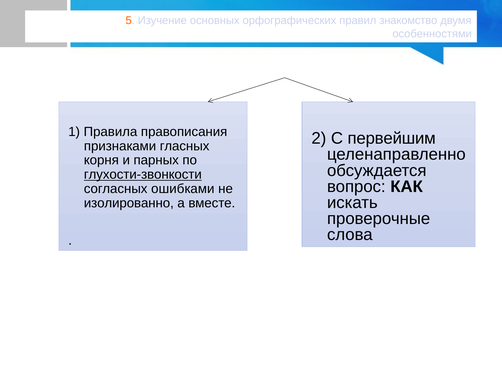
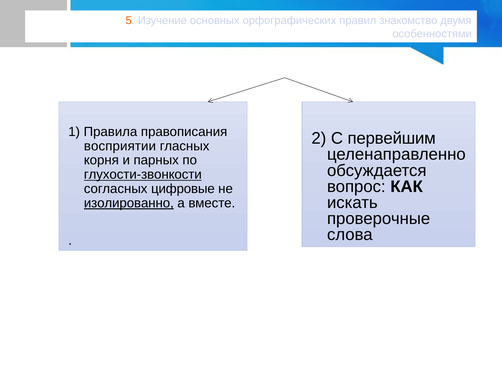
признаками: признаками -> восприятии (120, 146)
ошибками: ошибками -> цифровые (183, 189)
изолированно underline: none -> present (129, 203)
